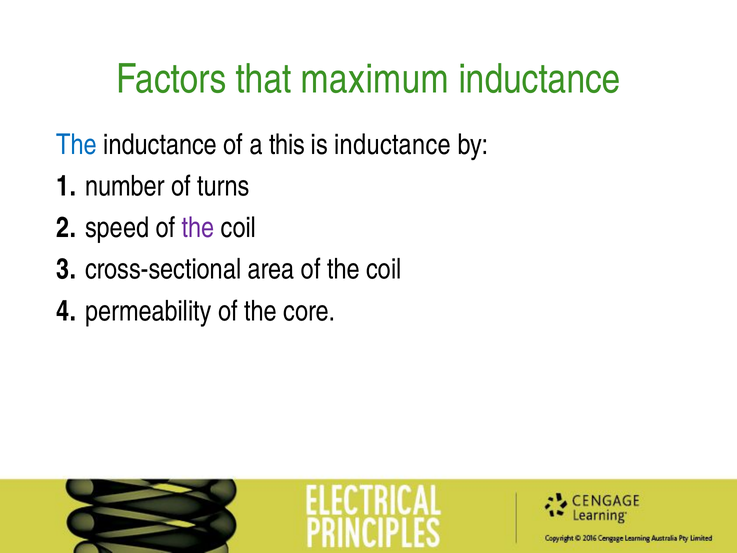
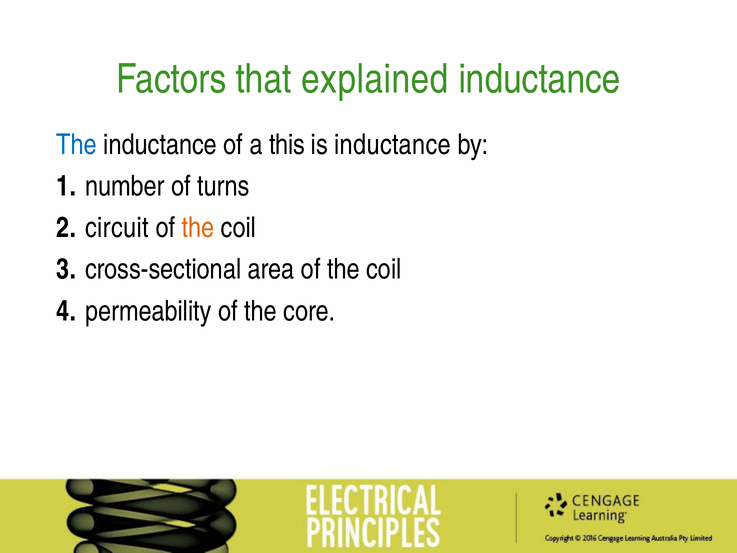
maximum: maximum -> explained (375, 79)
speed: speed -> circuit (117, 228)
the colour: purple -> orange (198, 228)
